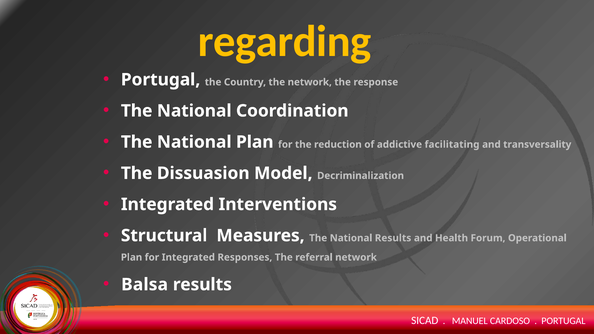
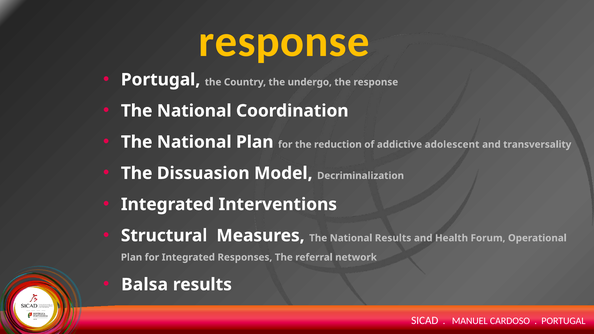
regarding: regarding -> response (284, 42)
the network: network -> undergo (310, 82)
facilitating: facilitating -> adolescent (452, 145)
